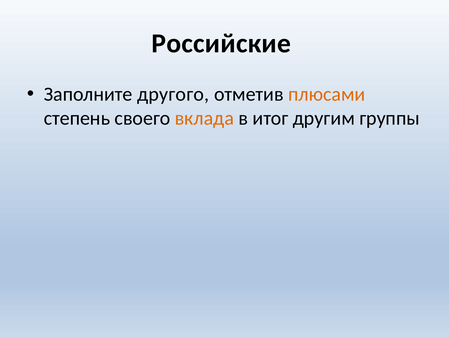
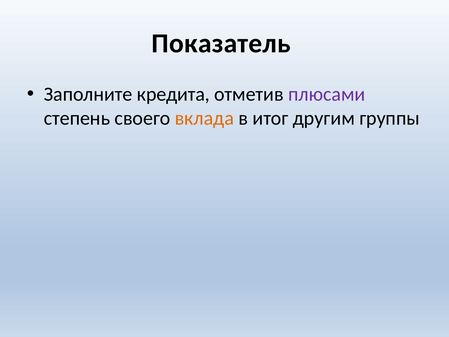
Российские: Российские -> Показатель (221, 43)
другого: другого -> кредита (173, 94)
плюсами colour: orange -> purple (327, 94)
